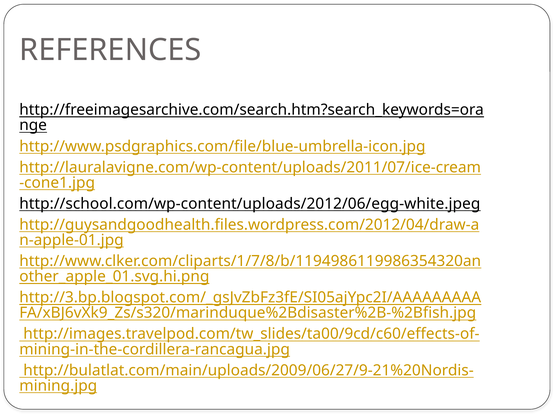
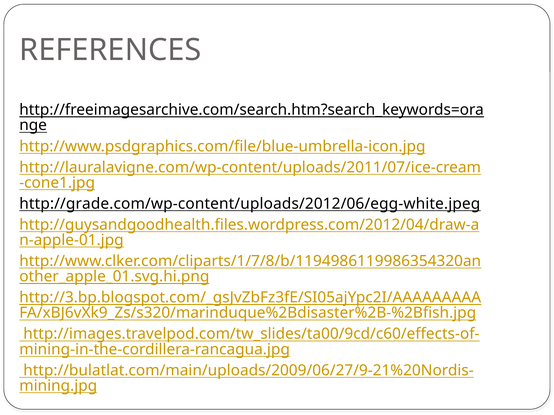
http://school.com/wp-content/uploads/2012/06/egg-white.jpeg: http://school.com/wp-content/uploads/2012/06/egg-white.jpeg -> http://grade.com/wp-content/uploads/2012/06/egg-white.jpeg (250, 204)
